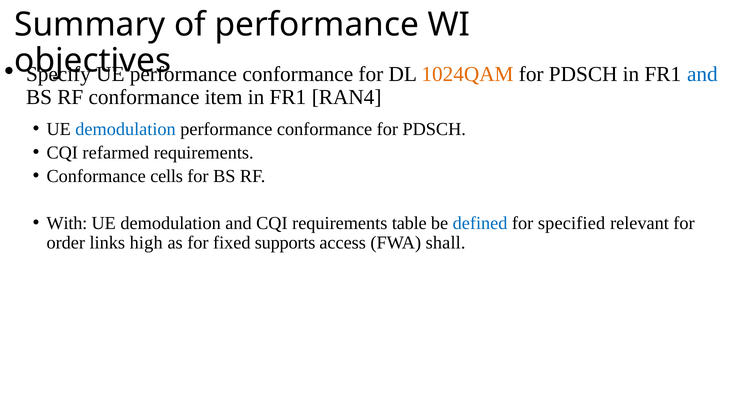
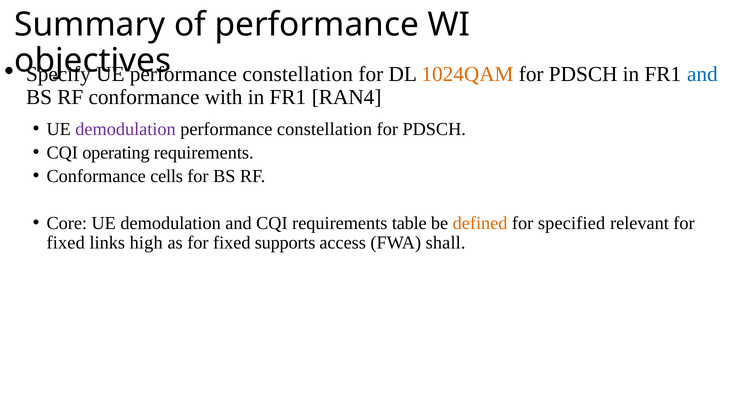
conformance: conformance -> constellation (298, 74)
item: item -> with (224, 97)
demodulation colour: blue -> purple (126, 129)
conformance: conformance -> constellation (324, 129)
refarmed: refarmed -> operating (116, 153)
With: With -> Core (67, 223)
defined colour: blue -> orange (480, 223)
order: order -> fixed (66, 243)
